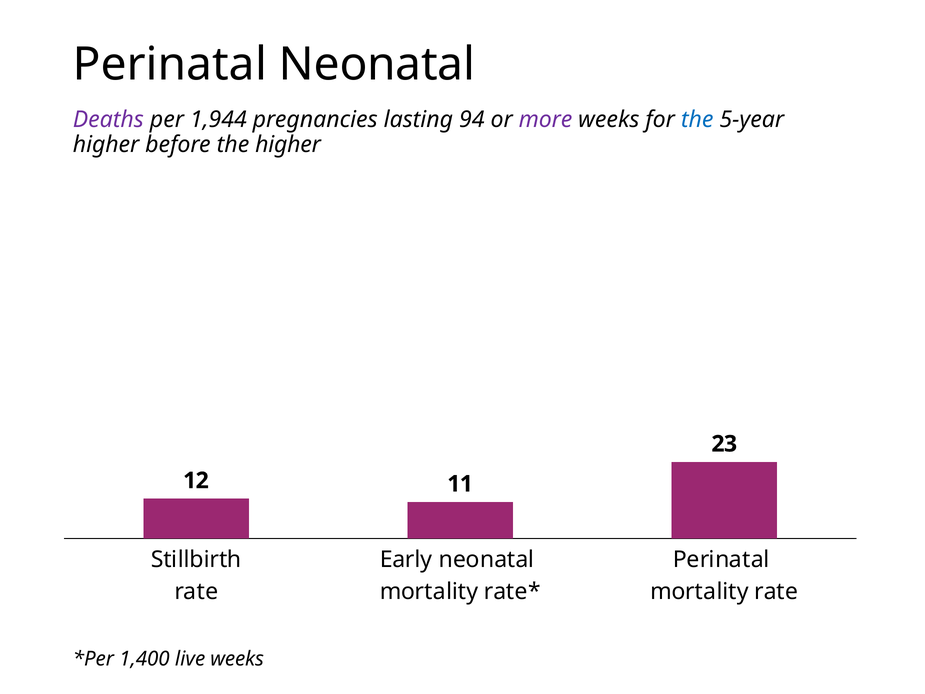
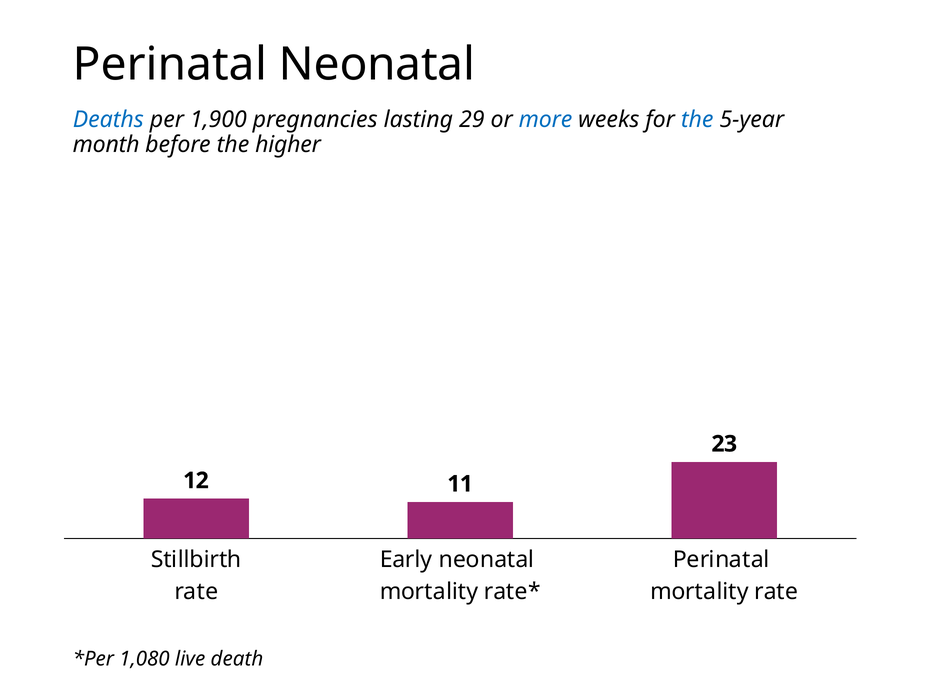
Deaths colour: purple -> blue (108, 119)
1,944: 1,944 -> 1,900 (218, 119)
94: 94 -> 29 (472, 119)
more colour: purple -> blue (546, 119)
higher: higher -> month (106, 144)
1,400: 1,400 -> 1,080 (144, 659)
live weeks: weeks -> death (237, 659)
